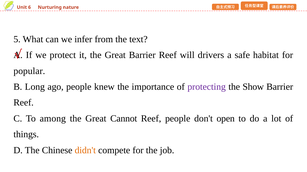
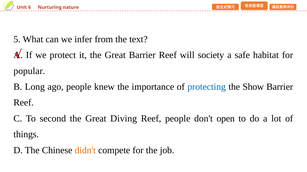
drivers: drivers -> society (211, 55)
protecting colour: purple -> blue (207, 87)
among: among -> second (53, 119)
Cannot: Cannot -> Diving (124, 119)
